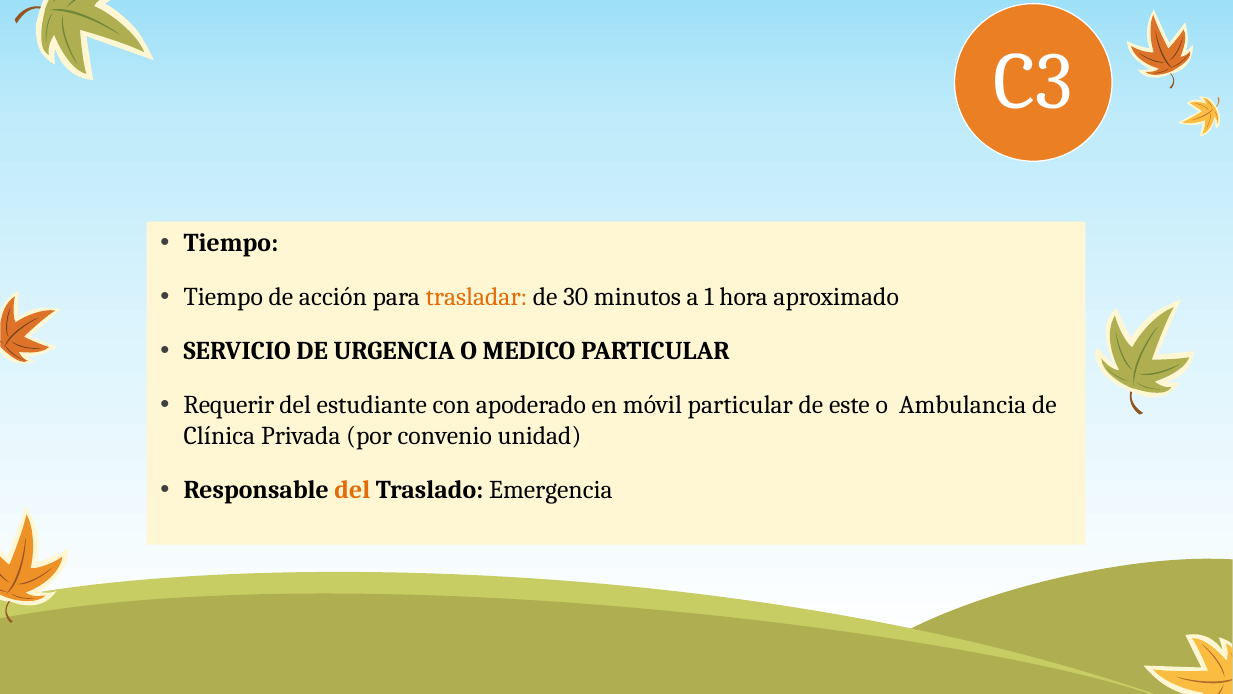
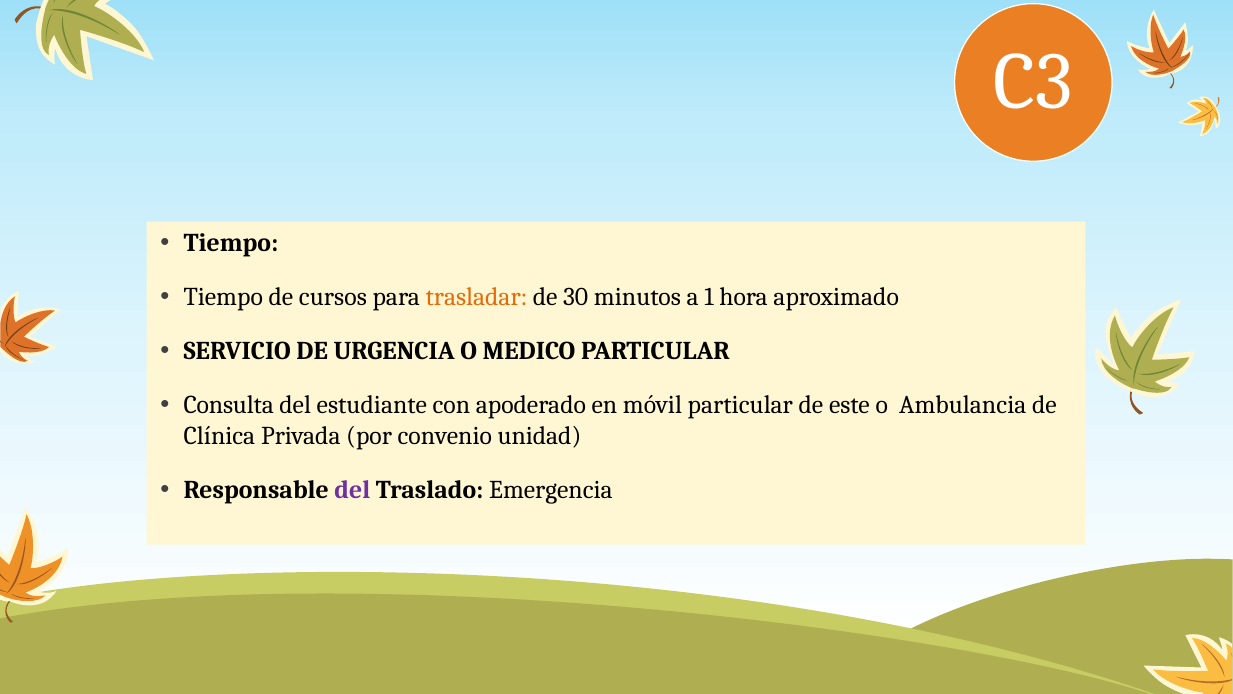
acción: acción -> cursos (333, 297)
Requerir: Requerir -> Consulta (229, 405)
del colour: orange -> purple (352, 490)
